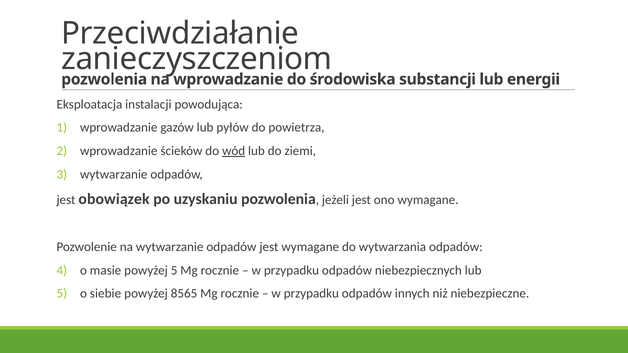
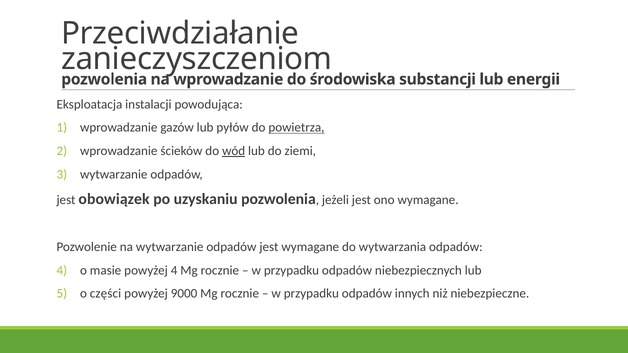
powietrza underline: none -> present (296, 128)
powyżej 5: 5 -> 4 (174, 270)
siebie: siebie -> części (106, 294)
8565: 8565 -> 9000 (184, 294)
